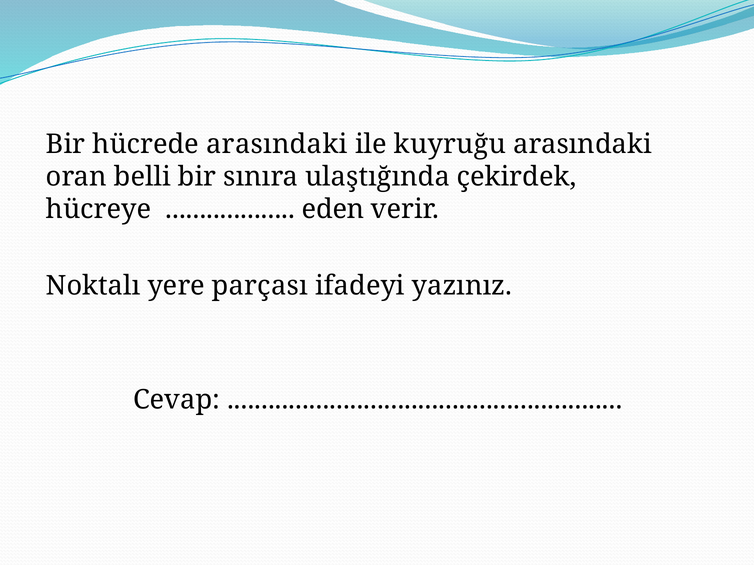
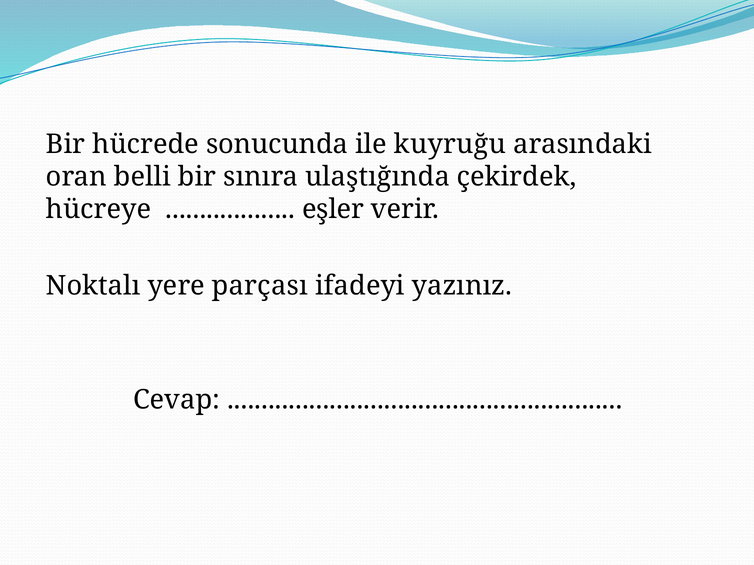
hücrede arasındaki: arasındaki -> sonucunda (277, 144)
eden: eden -> eşler (333, 210)
